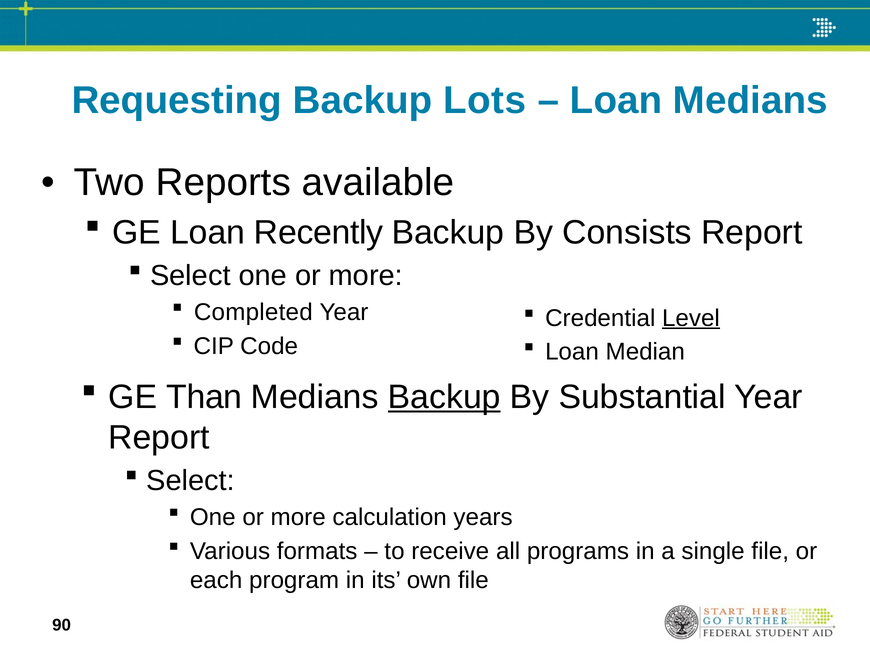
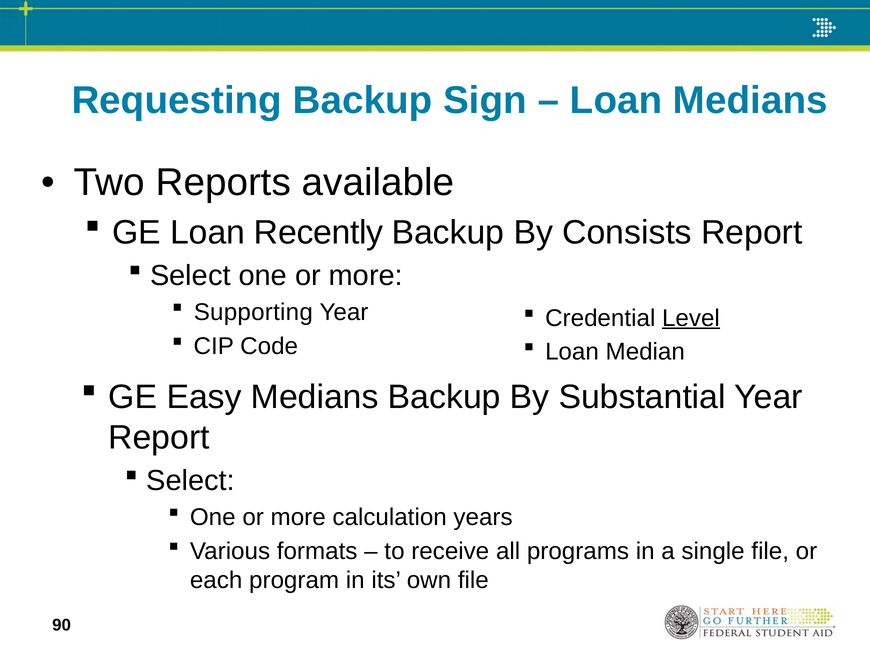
Lots: Lots -> Sign (485, 101)
Completed: Completed -> Supporting (253, 312)
Than: Than -> Easy (204, 397)
Backup underline: present -> none (444, 397)
